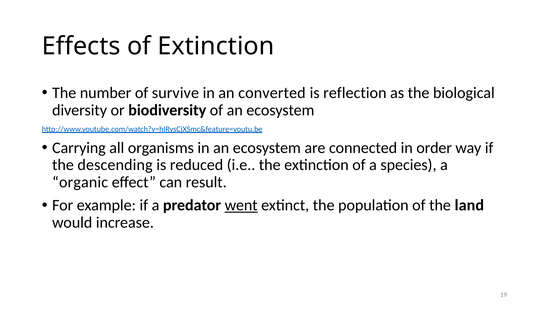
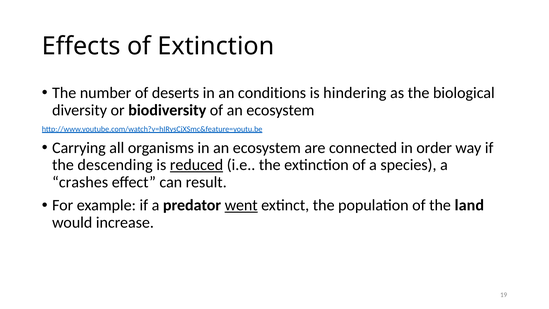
survive: survive -> deserts (176, 93)
converted: converted -> conditions (272, 93)
reflection: reflection -> hindering (355, 93)
reduced underline: none -> present (197, 165)
organic: organic -> crashes (80, 182)
